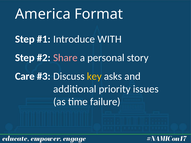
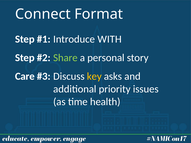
America: America -> Connect (43, 14)
Share colour: pink -> light green (65, 58)
failure: failure -> health (105, 102)
